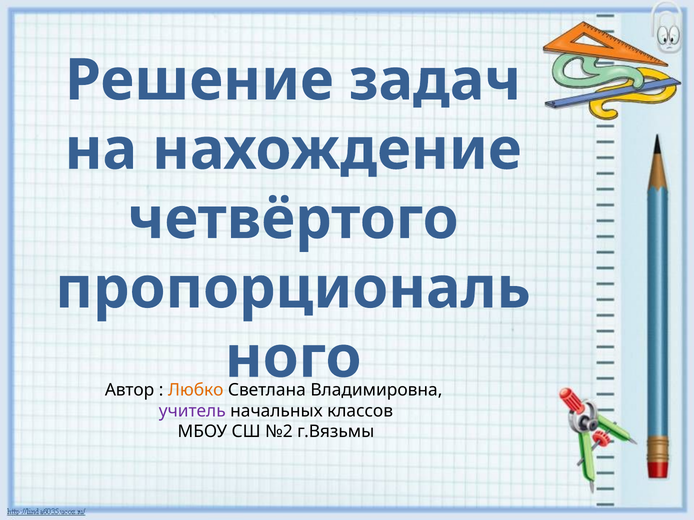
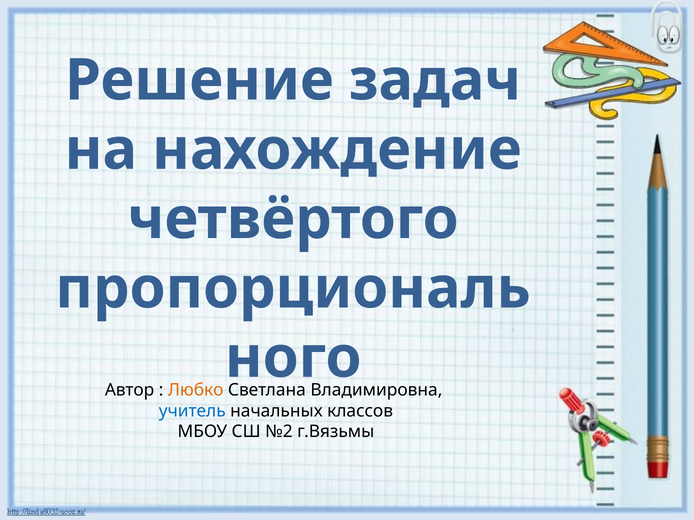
учитель colour: purple -> blue (192, 411)
